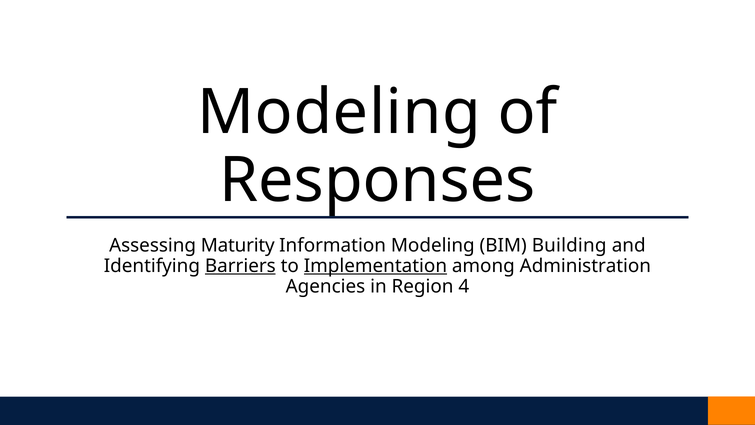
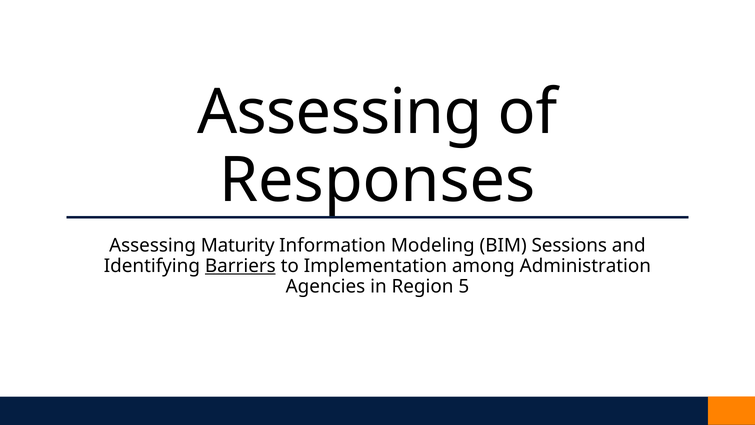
Modeling: Modeling -> Assessing (340, 112)
Building: Building -> Sessions (569, 245)
Implementation underline: present -> none (375, 266)
4: 4 -> 5 (464, 286)
